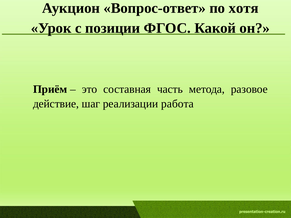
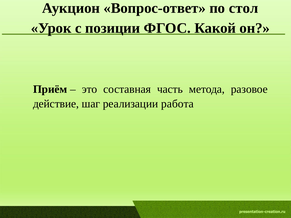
хотя: хотя -> стол (244, 8)
